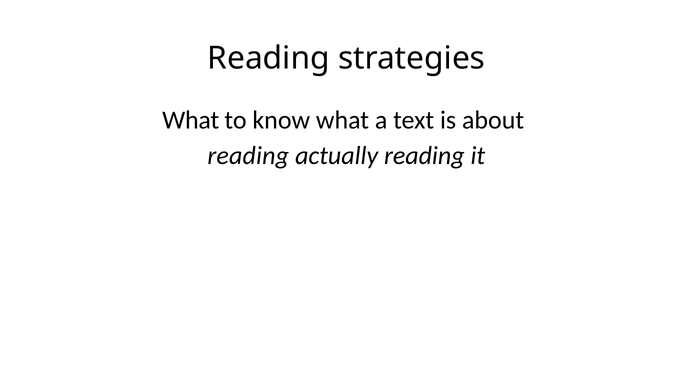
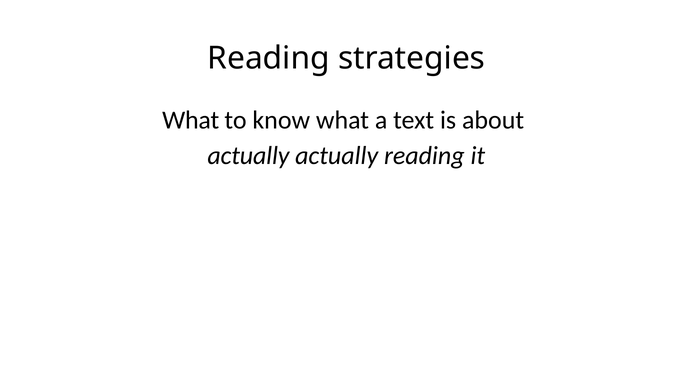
reading: reading -> actually (248, 156)
